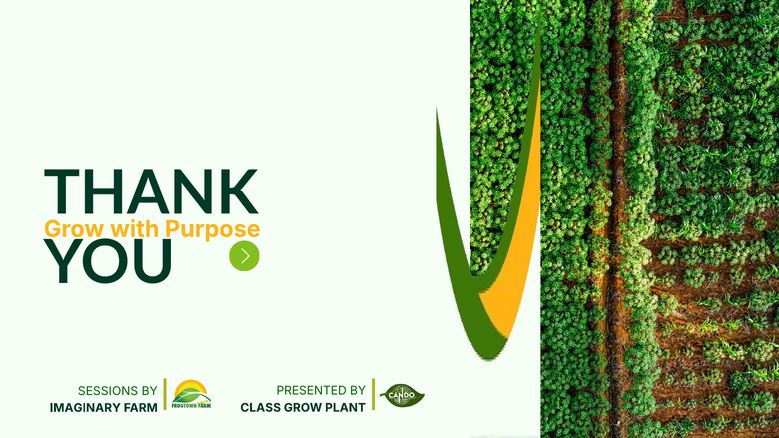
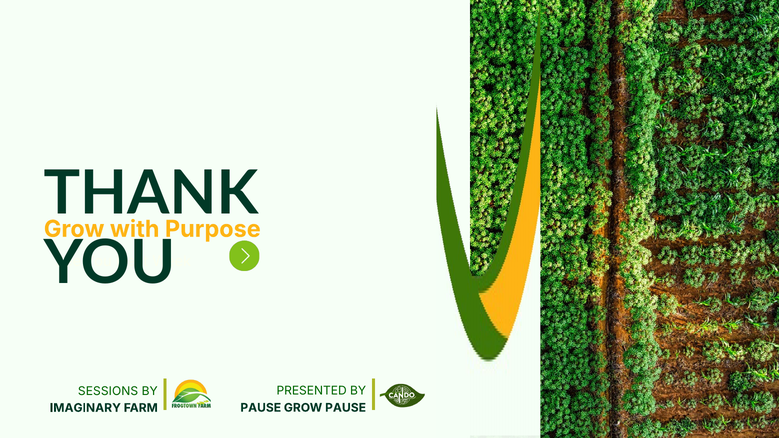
FARM CLASS: CLASS -> PAUSE (261, 408)
GROW PLANT: PLANT -> PAUSE (346, 408)
